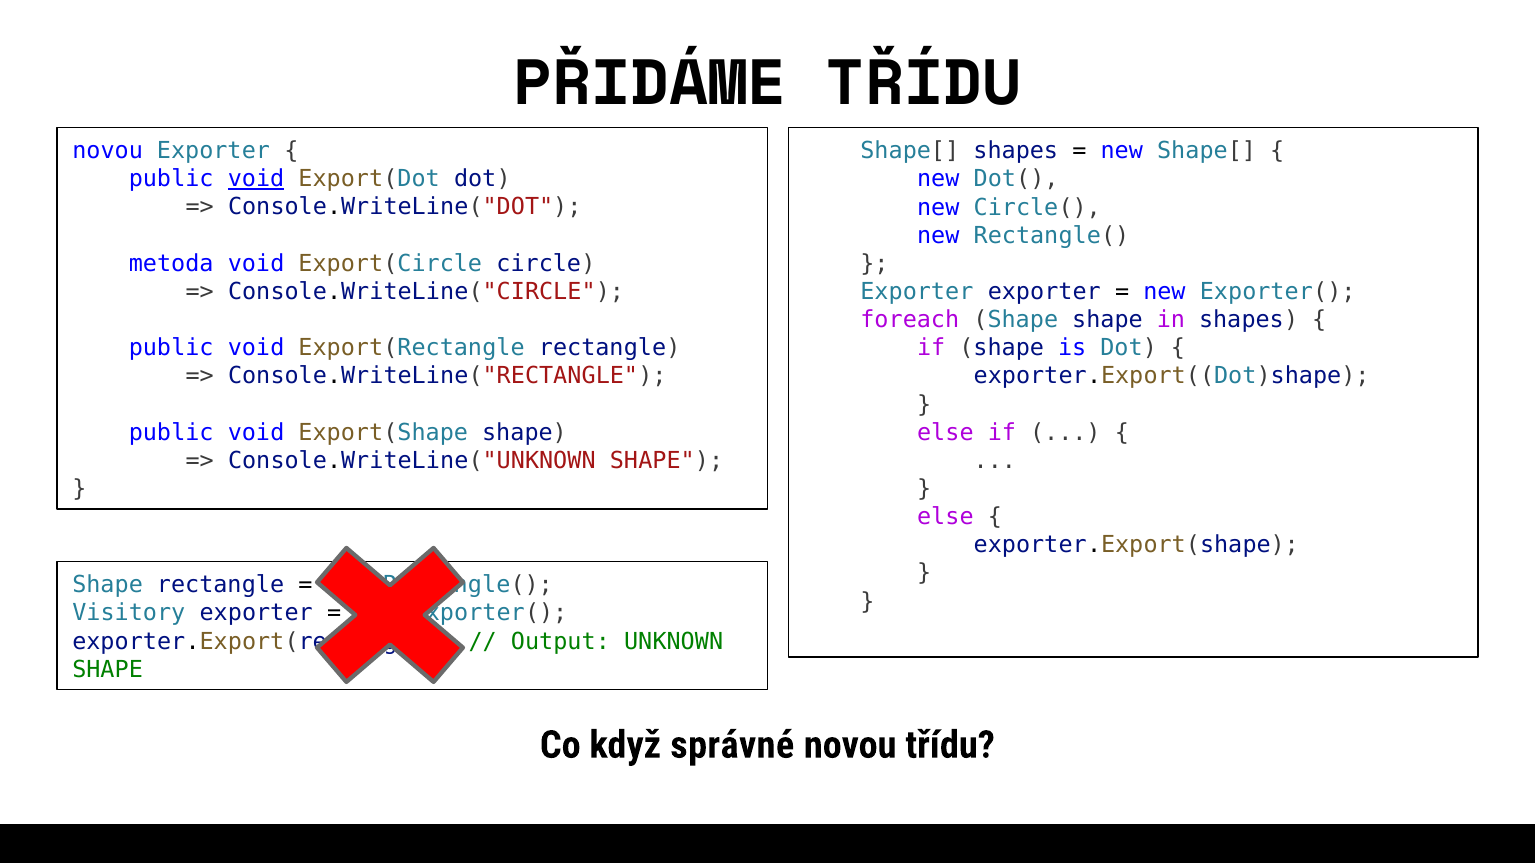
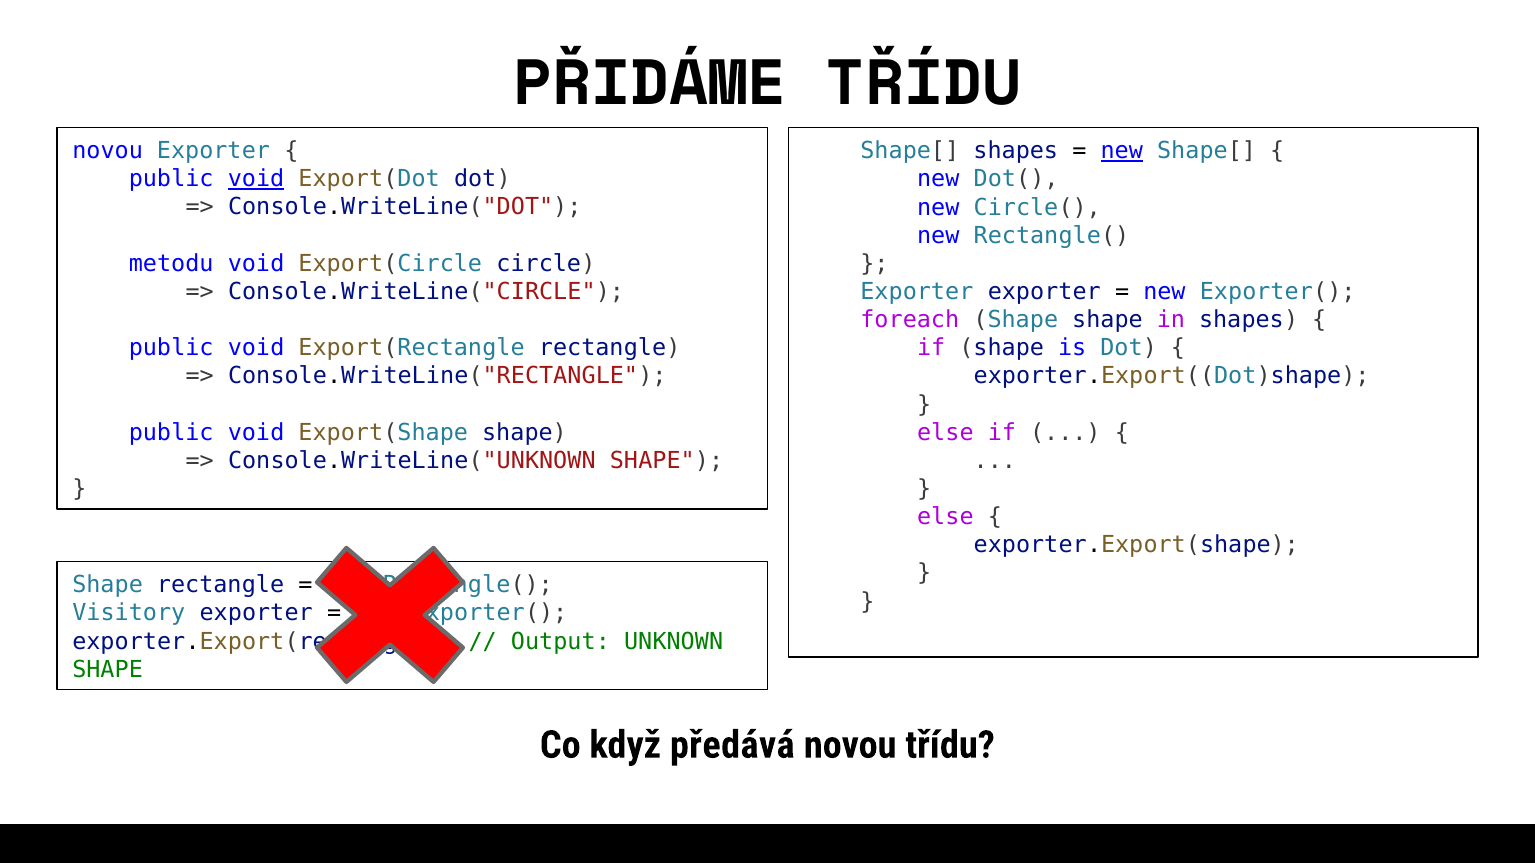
new underline: none -> present (1122, 151)
metoda: metoda -> metodu (171, 264)
správné: správné -> předává (732, 745)
